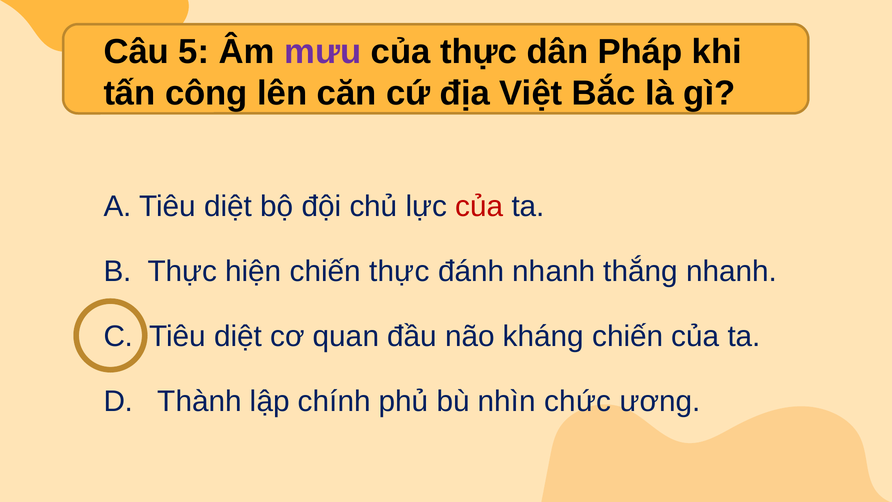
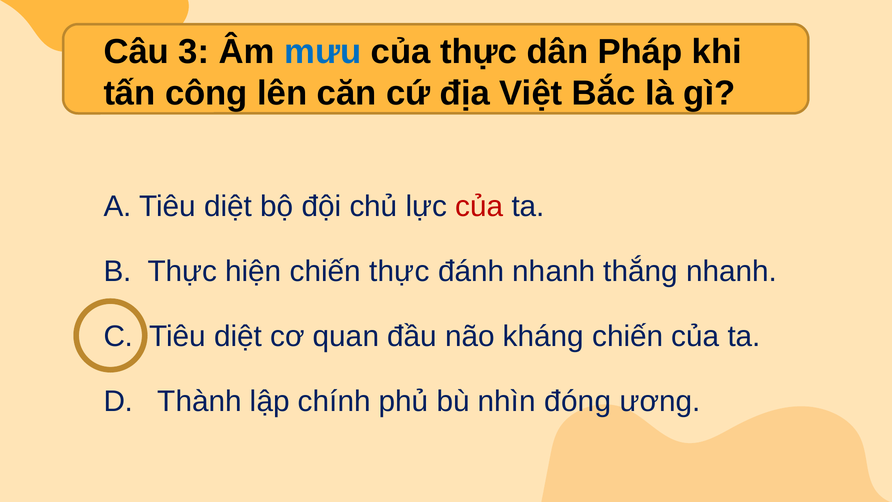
5: 5 -> 3 (194, 52)
mưu colour: purple -> blue (323, 52)
chức: chức -> đóng (578, 401)
